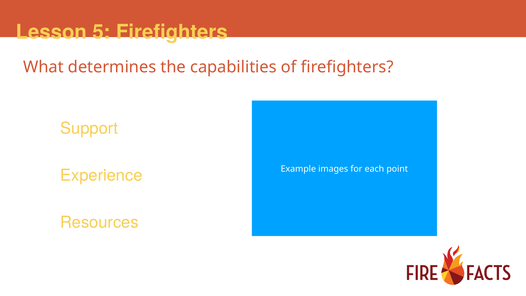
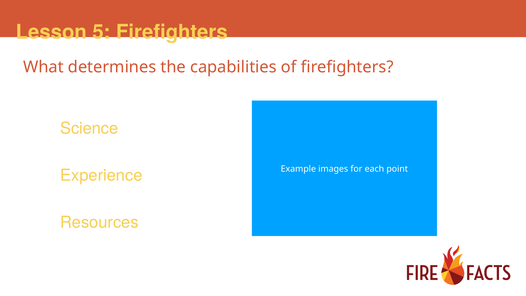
Support: Support -> Science (89, 128)
